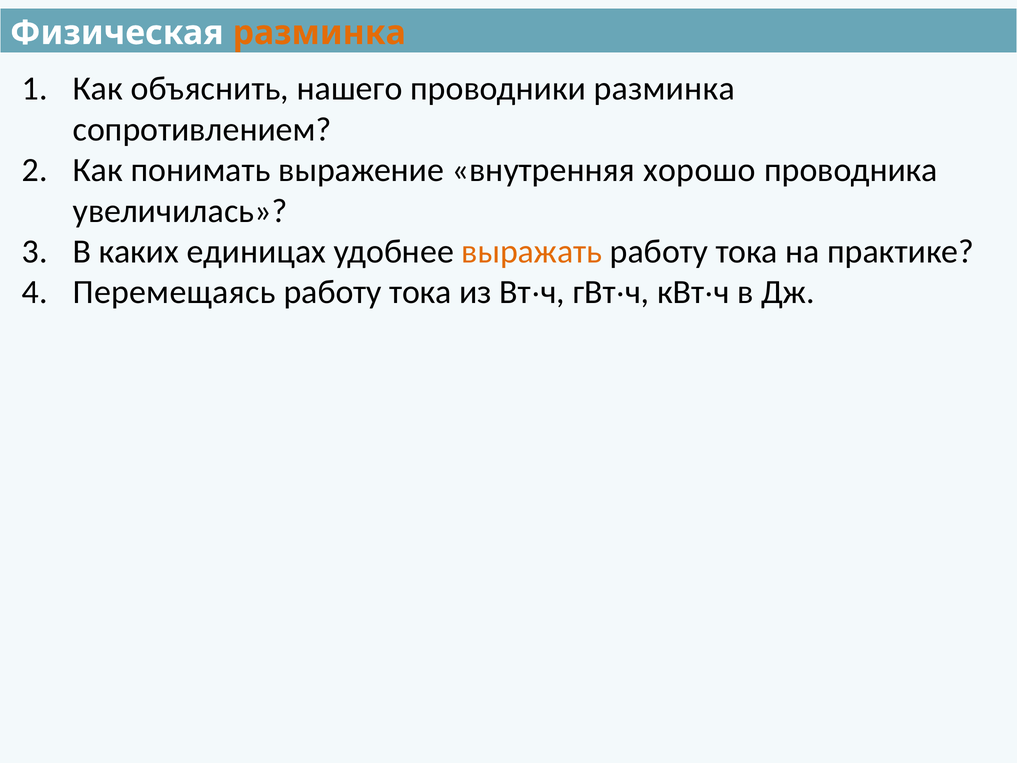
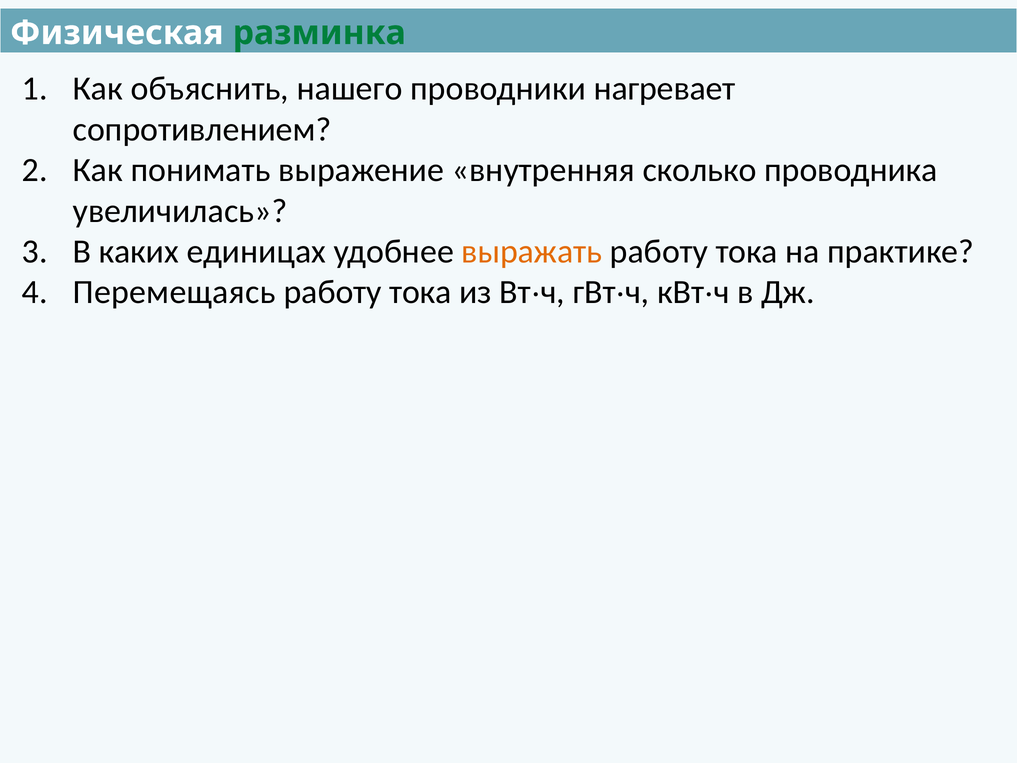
разминка colour: orange -> green (319, 33)
проводники разминка: разминка -> нагревает (665, 89)
хорошо: хорошо -> сколько (700, 170)
